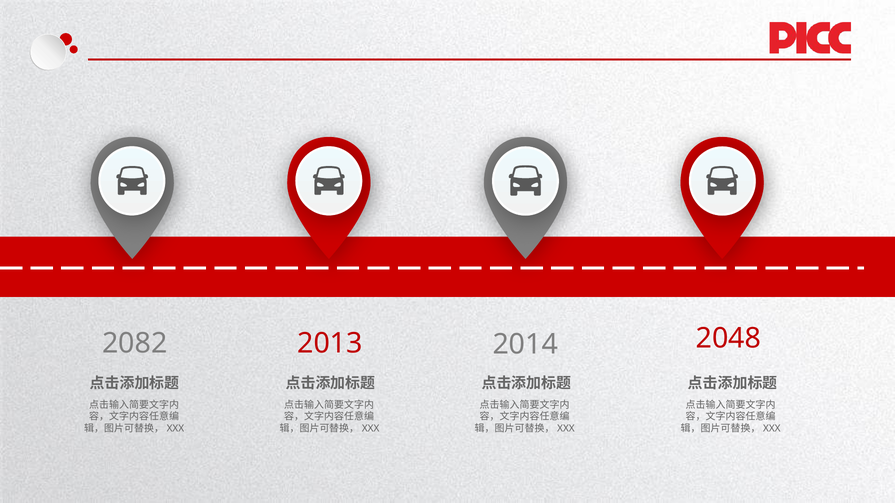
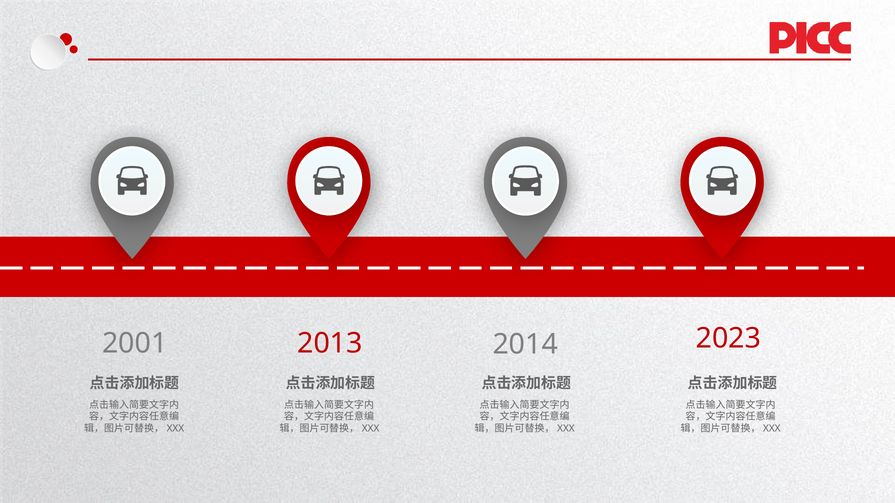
2082: 2082 -> 2001 (135, 344)
2048: 2048 -> 2023 (728, 338)
